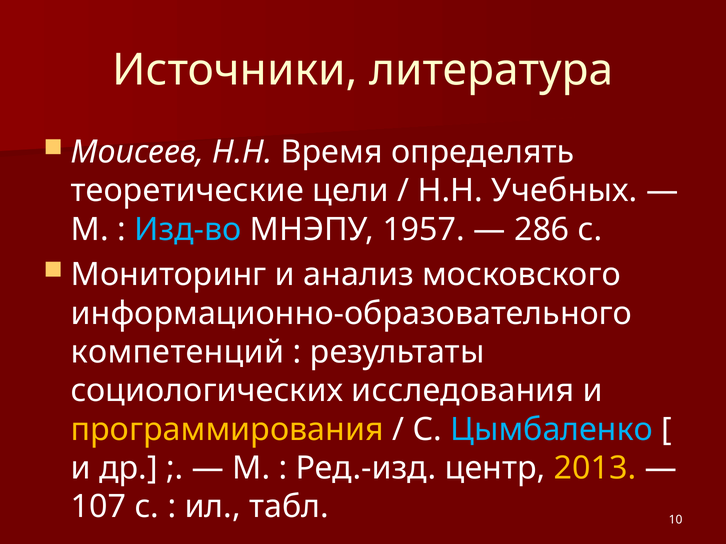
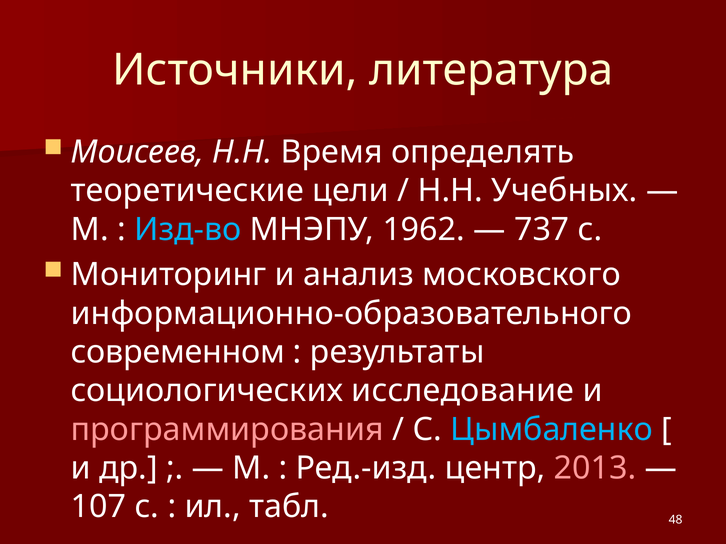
1957: 1957 -> 1962 (424, 230)
286: 286 -> 737 (542, 230)
компетенций: компетенций -> современном (178, 352)
исследования: исследования -> исследование (463, 391)
программирования colour: yellow -> pink (227, 430)
2013 colour: yellow -> pink (595, 469)
10: 10 -> 48 (676, 520)
